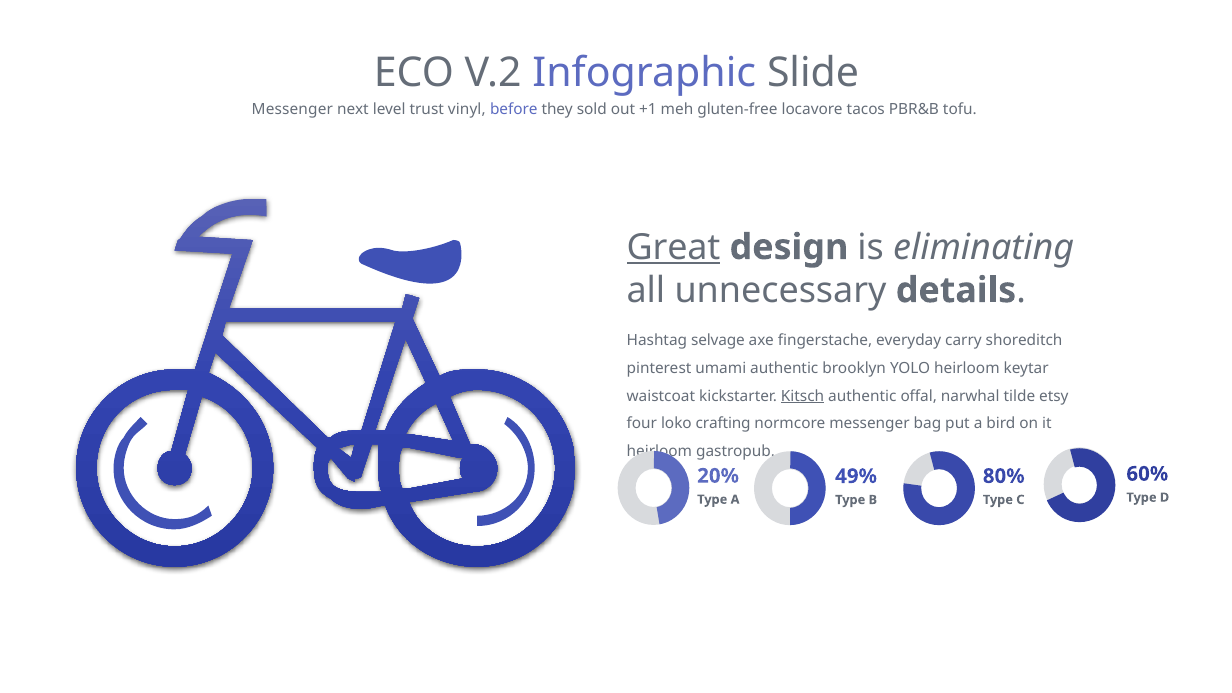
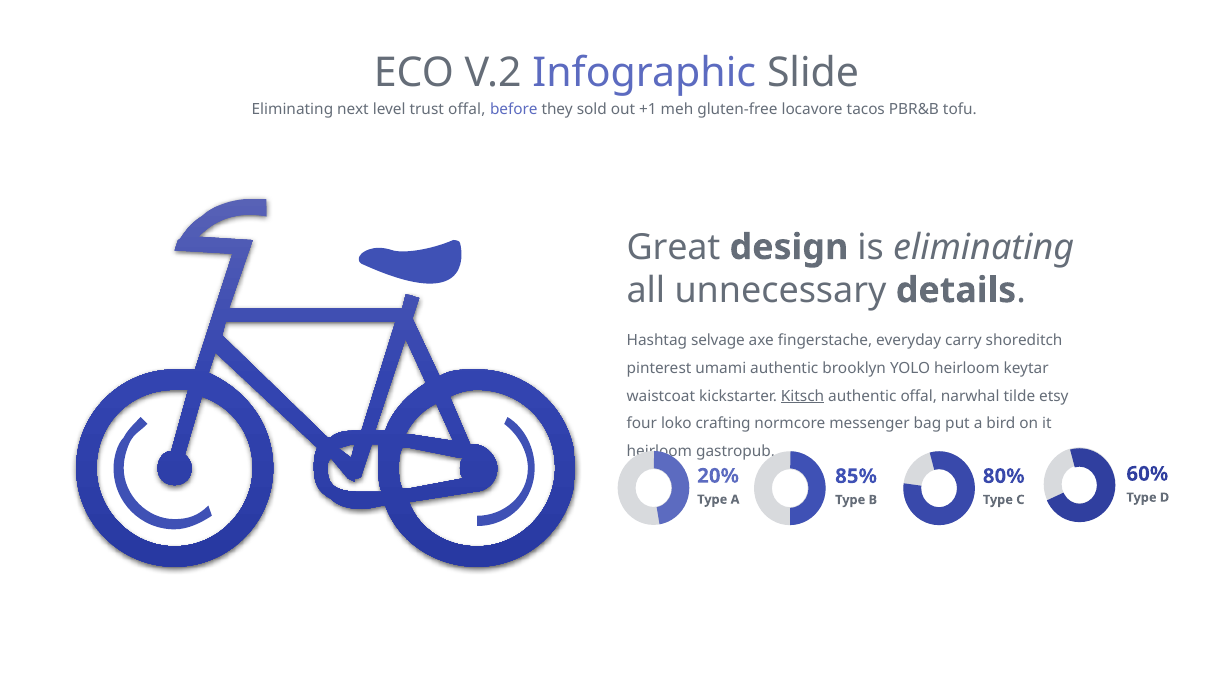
Messenger: Messenger -> Eliminating (292, 110)
trust vinyl: vinyl -> offal (467, 110)
Great underline: present -> none (673, 247)
49%: 49% -> 85% (856, 476)
